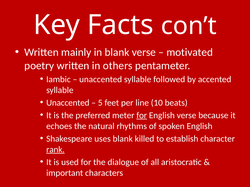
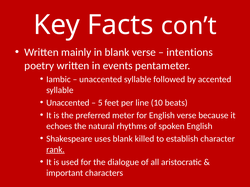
motivated: motivated -> intentions (190, 52)
others: others -> events (118, 66)
for underline: present -> none (142, 116)
